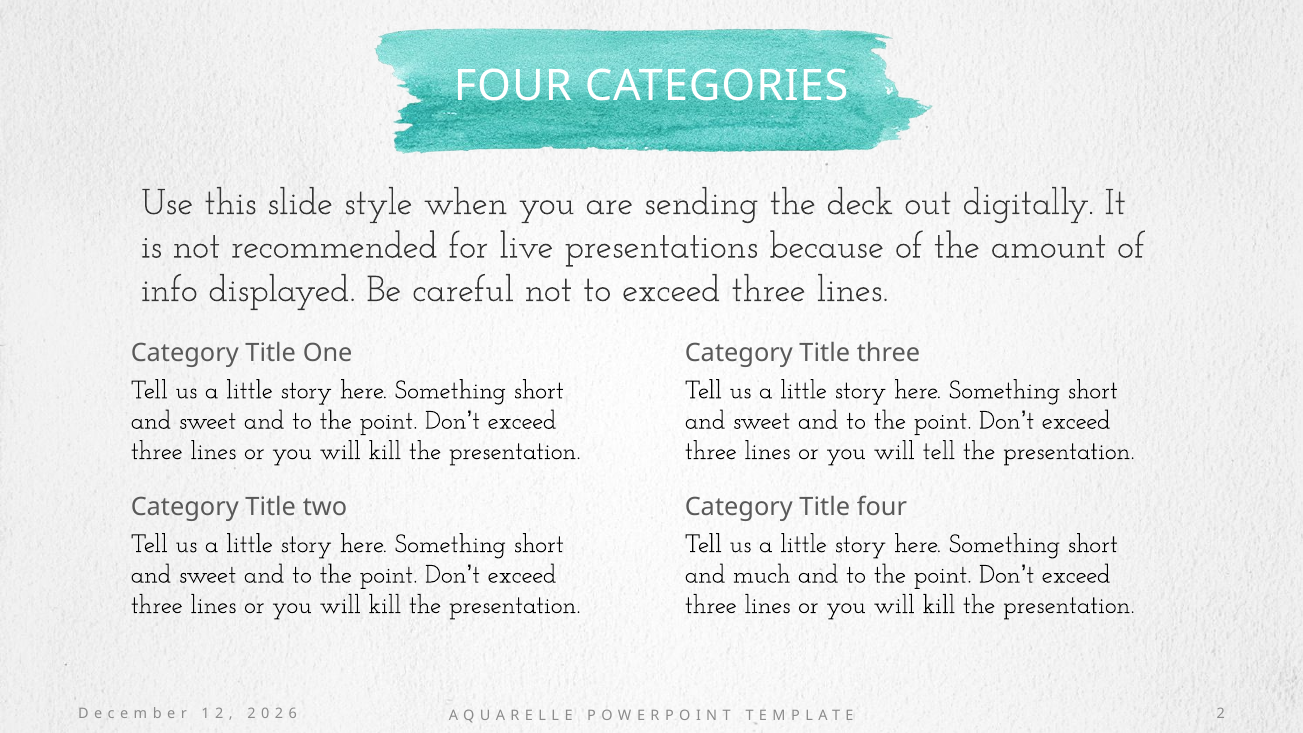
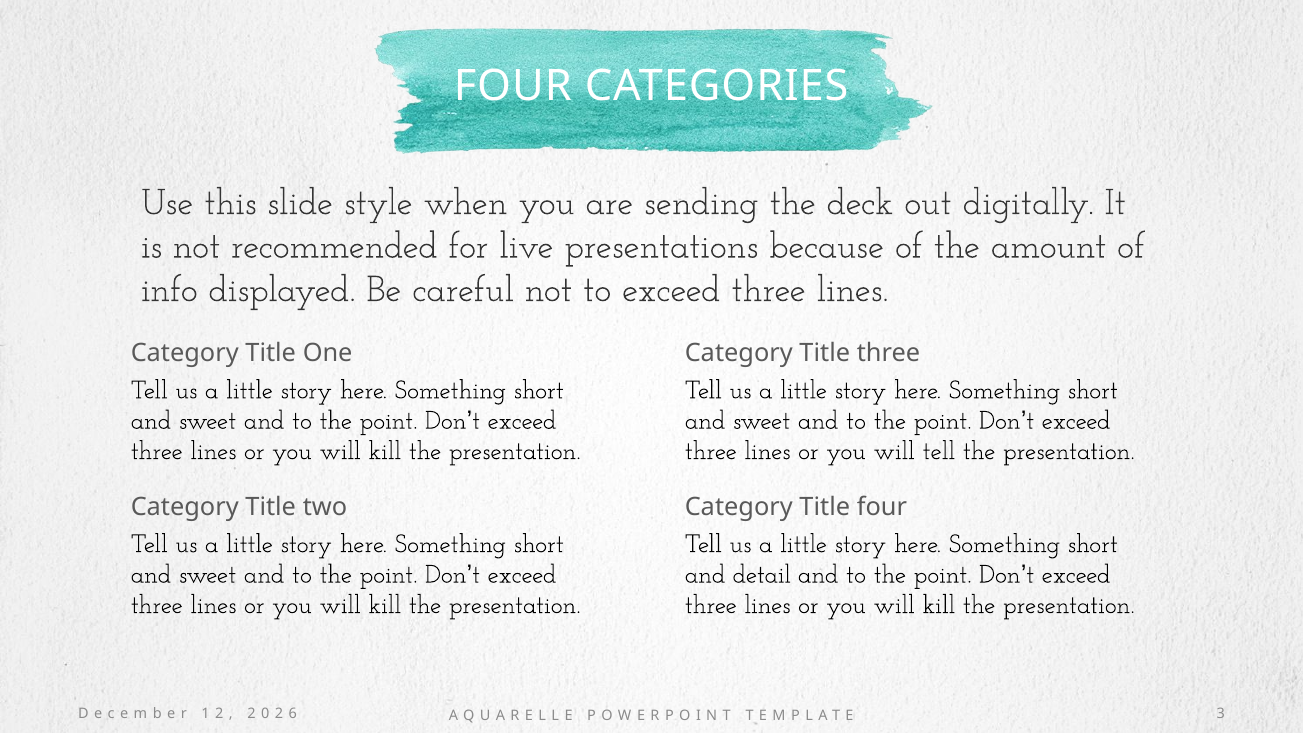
much: much -> detail (762, 574)
2: 2 -> 3 (1221, 714)
